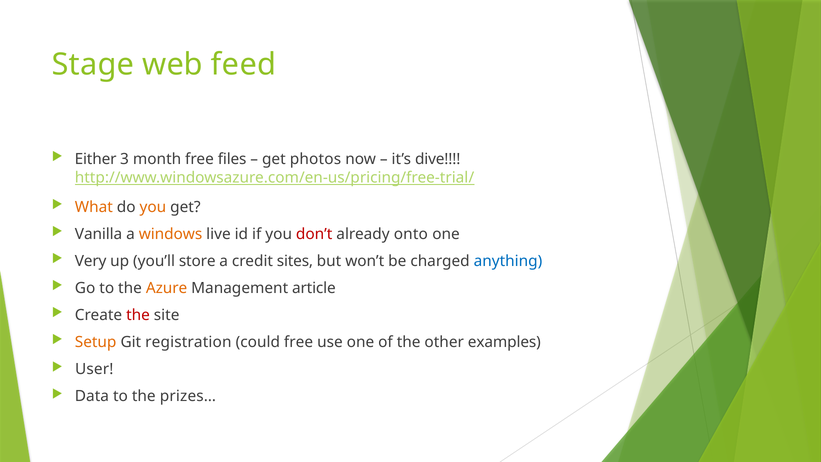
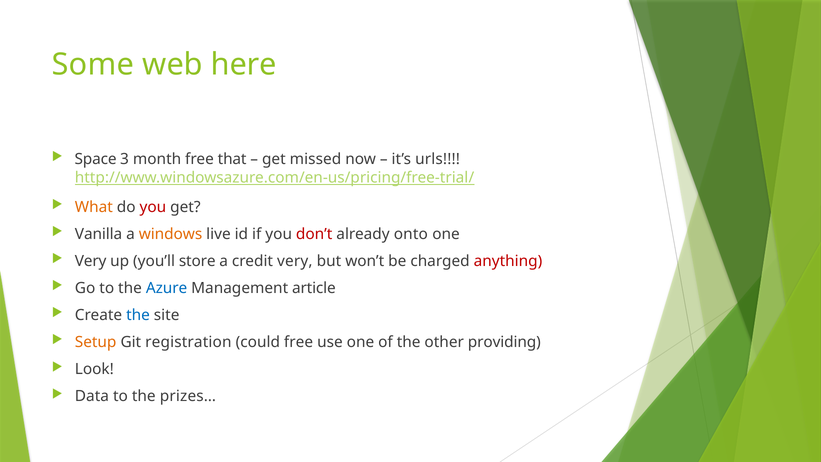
Stage: Stage -> Some (93, 65)
feed: feed -> here (244, 65)
Either: Either -> Space (96, 159)
files: files -> that (232, 159)
photos: photos -> missed (316, 159)
dive: dive -> urls (438, 159)
you colour: orange -> red (153, 207)
credit sites: sites -> very (295, 261)
anything colour: blue -> red (508, 261)
Azure colour: orange -> blue (167, 288)
the colour: red -> blue (138, 315)
examples: examples -> providing (504, 342)
User: User -> Look (94, 369)
